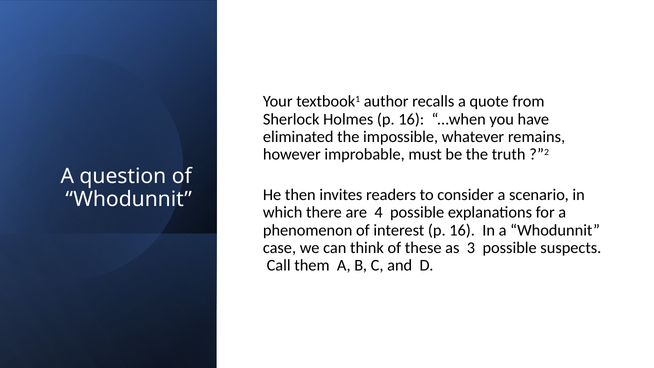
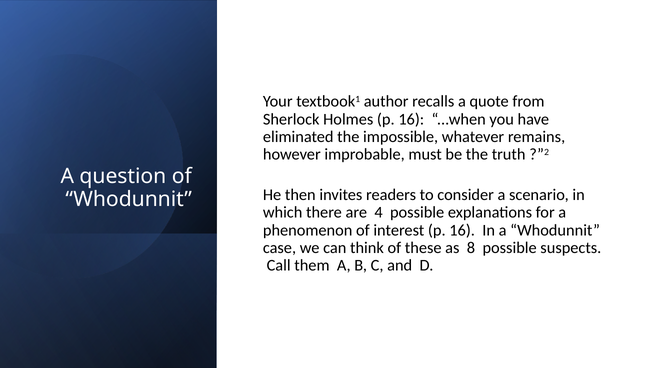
3: 3 -> 8 (471, 248)
